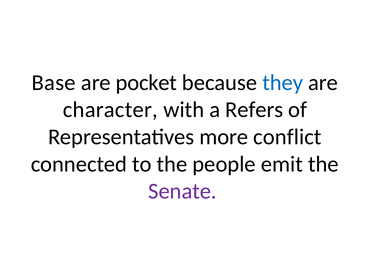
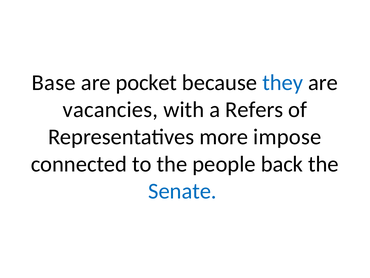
character: character -> vacancies (110, 110)
conflict: conflict -> impose (287, 137)
emit: emit -> back (282, 164)
Senate colour: purple -> blue (182, 191)
